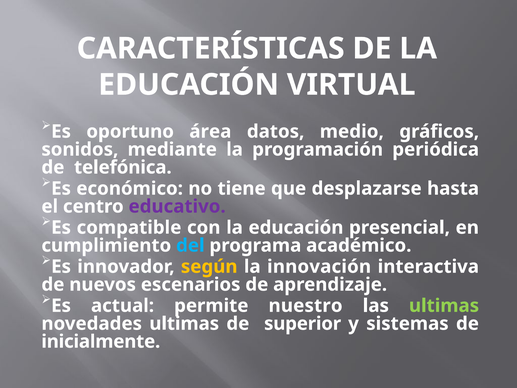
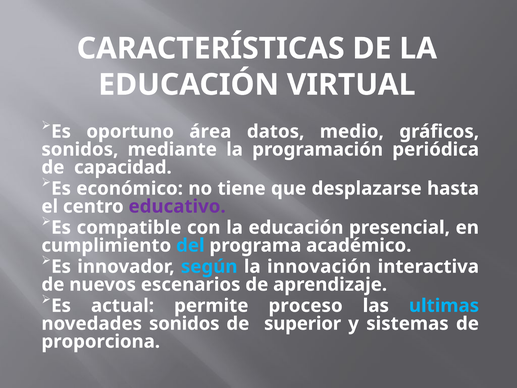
telefónica: telefónica -> capacidad (123, 167)
según colour: yellow -> light blue (209, 266)
nuestro: nuestro -> proceso (306, 306)
ultimas colour: light green -> light blue (444, 306)
novedades ultimas: ultimas -> sonidos (184, 323)
inicialmente: inicialmente -> proporciona (101, 341)
